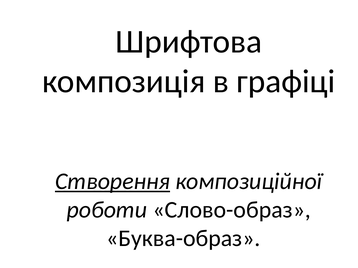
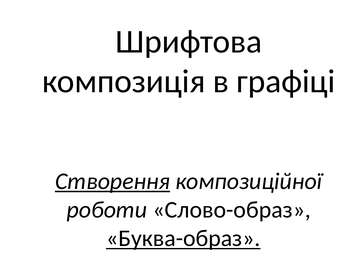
Буква-образ underline: none -> present (183, 239)
